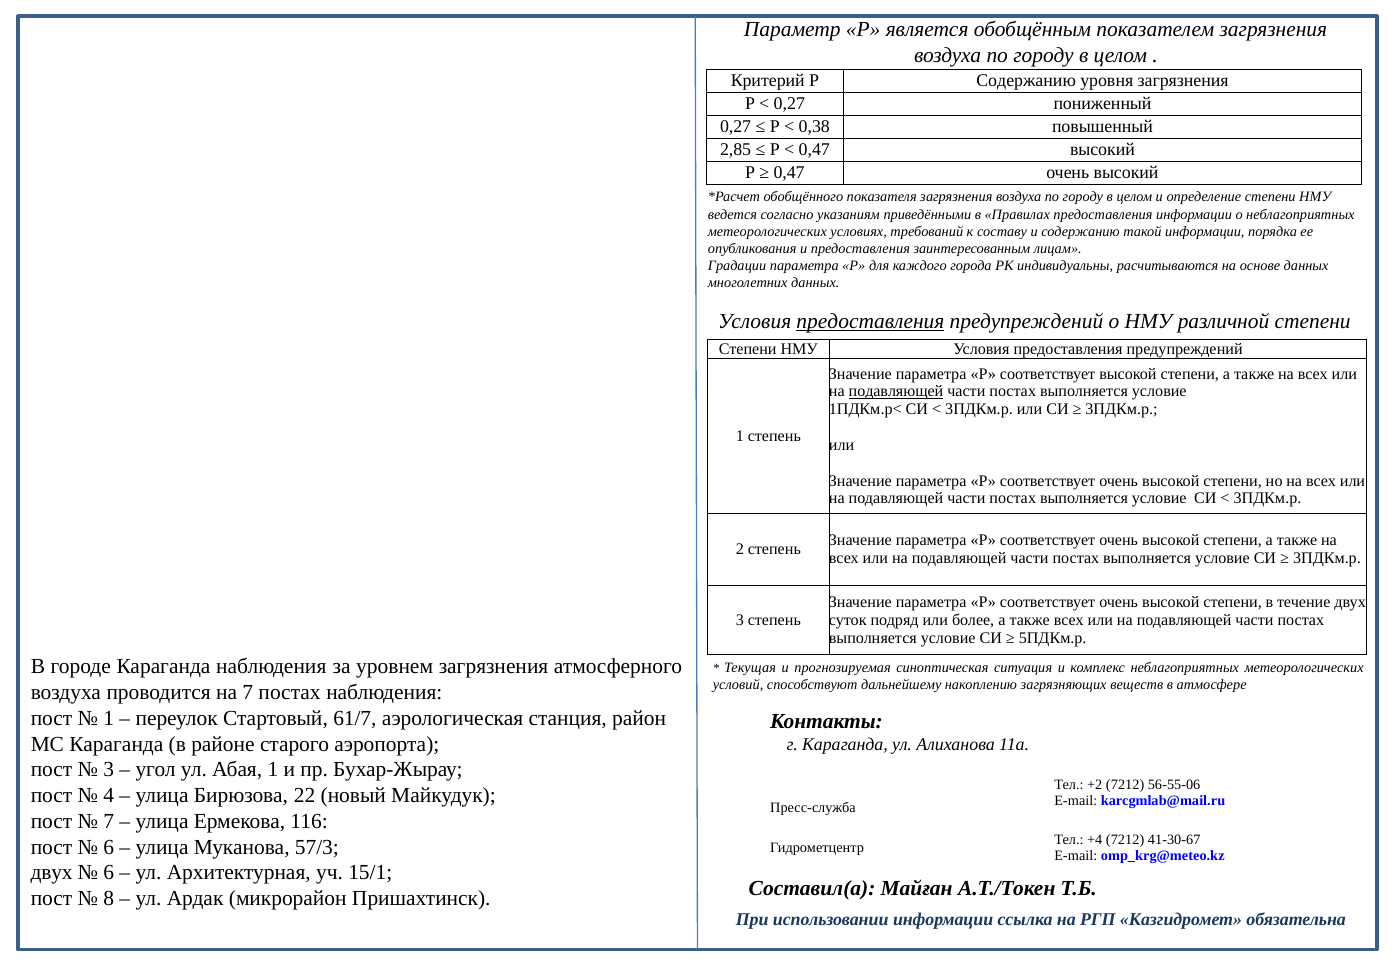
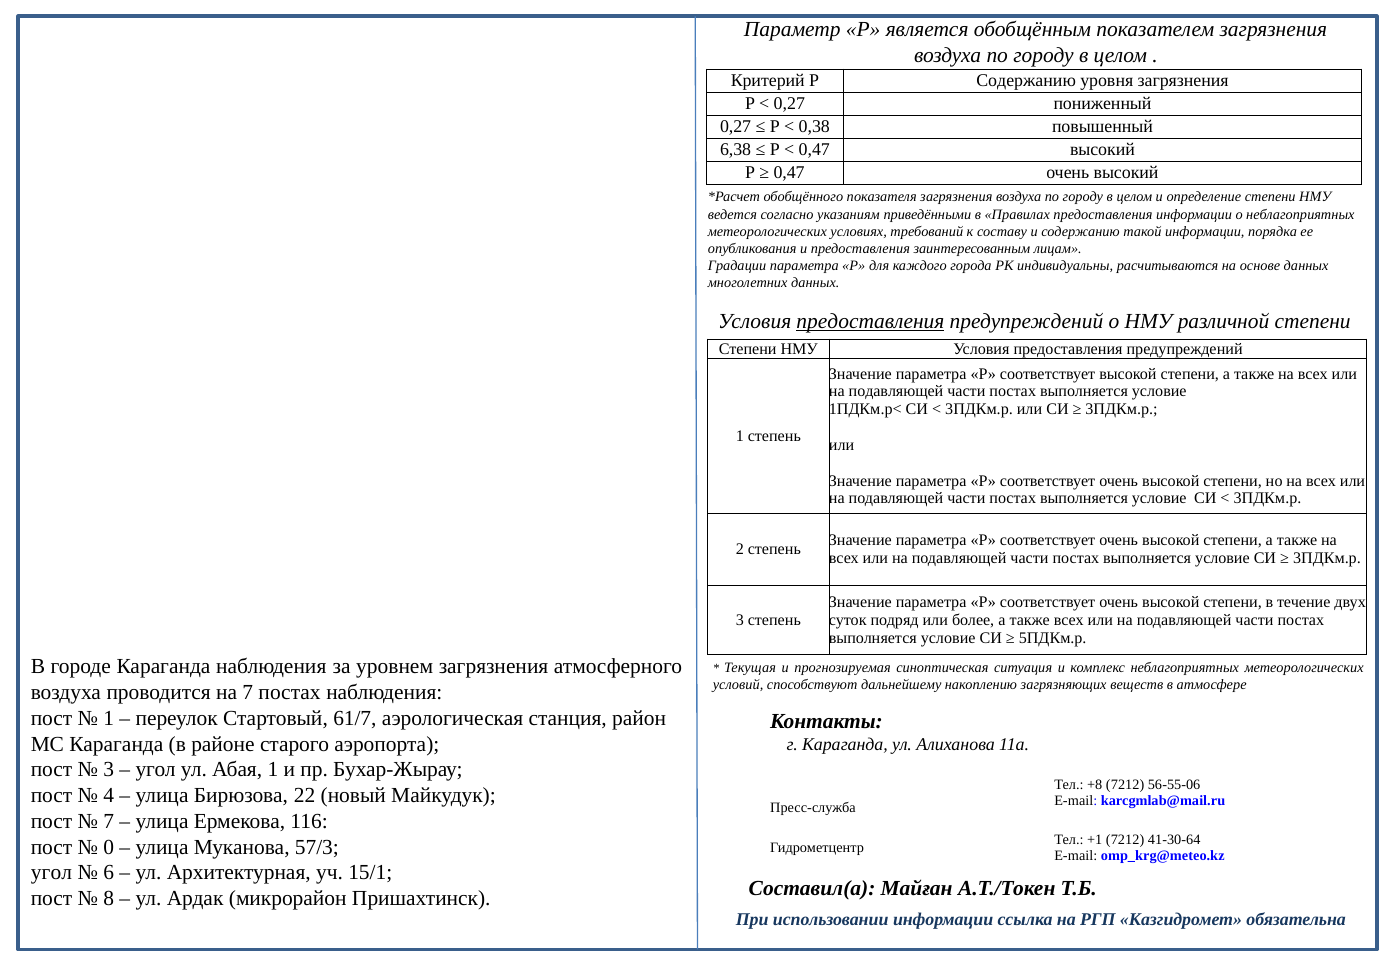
2,85: 2,85 -> 6,38 (736, 149)
подавляющей underline: present -> none (896, 391)
+2: +2 -> +8 (1095, 784)
+4: +4 -> +1 (1095, 840)
41-30-67: 41-30-67 -> 41-30-64 (1174, 840)
6: 6 -> 0 (109, 847)
двух: двух -> угол (51, 873)
